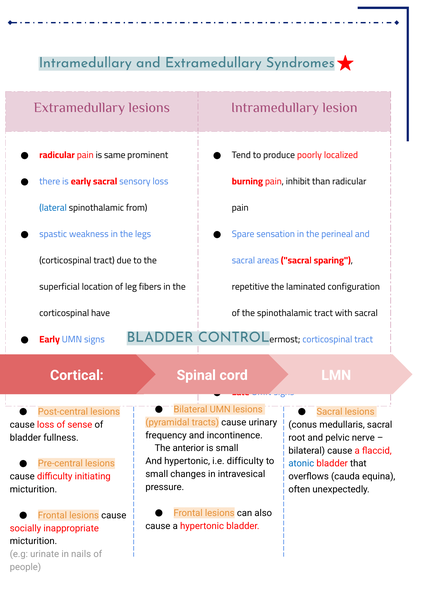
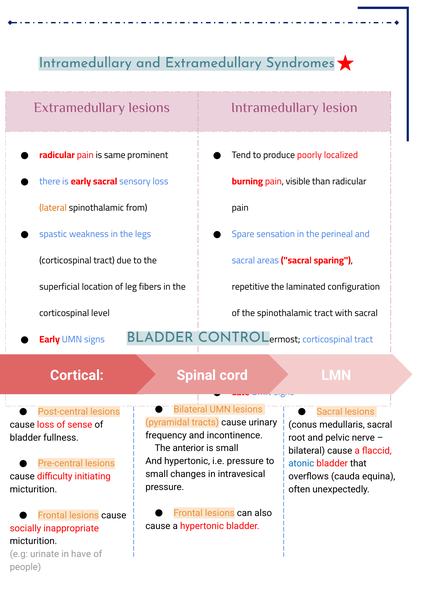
inhibit: inhibit -> visible (298, 181)
lateral colour: blue -> orange (53, 207)
have: have -> level (100, 313)
i.e difficulty: difficulty -> pressure (245, 461)
nails: nails -> have (81, 554)
